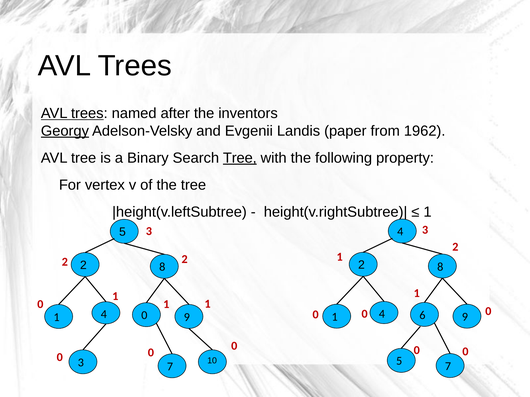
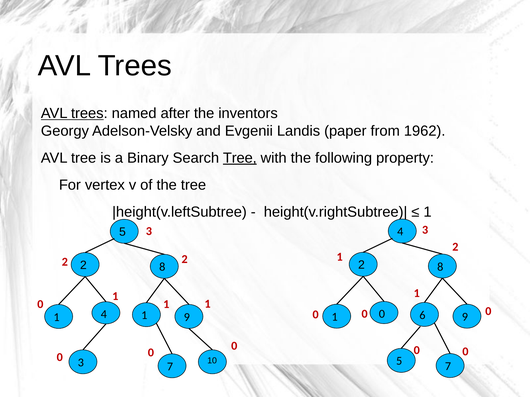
Georgy underline: present -> none (65, 131)
4: 4 -> 0 (382, 314)
4 0: 0 -> 1 (144, 316)
